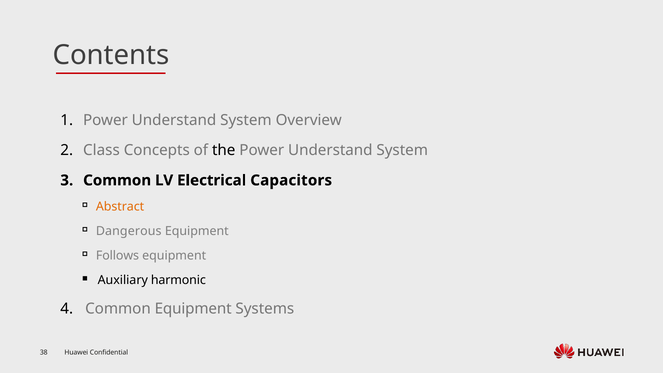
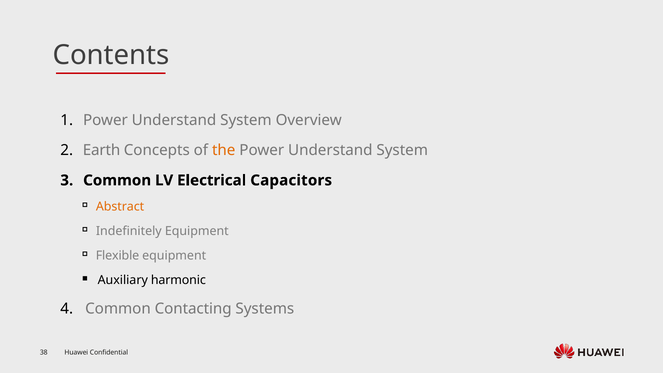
Class: Class -> Earth (102, 150)
the colour: black -> orange (224, 150)
Dangerous: Dangerous -> Indefinitely (129, 231)
Follows: Follows -> Flexible (117, 256)
Common Equipment: Equipment -> Contacting (193, 309)
